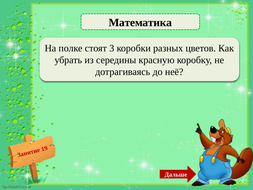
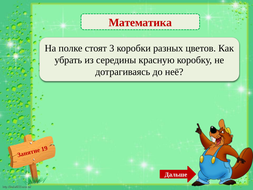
Математика colour: black -> red (140, 23)
